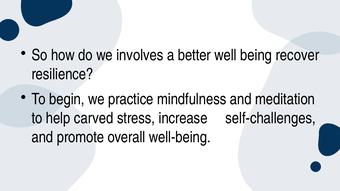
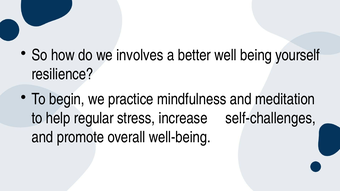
recover: recover -> yourself (298, 55)
carved: carved -> regular (94, 118)
